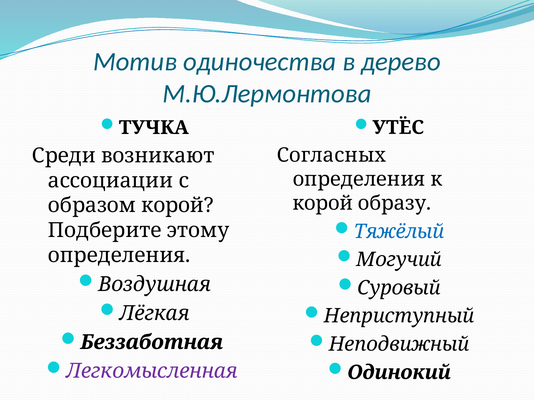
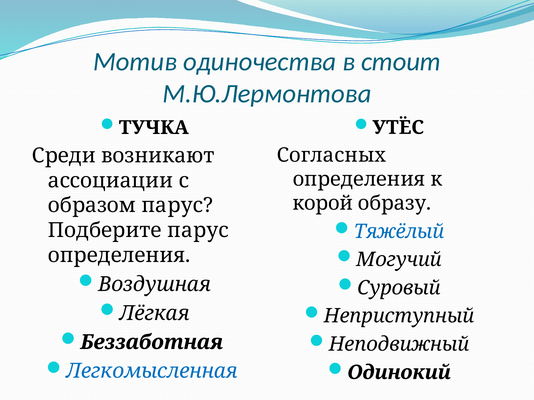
дерево: дерево -> стоит (401, 62)
образом корой: корой -> парус (177, 206)
Подберите этому: этому -> парус (198, 231)
Легкомысленная colour: purple -> blue (152, 372)
